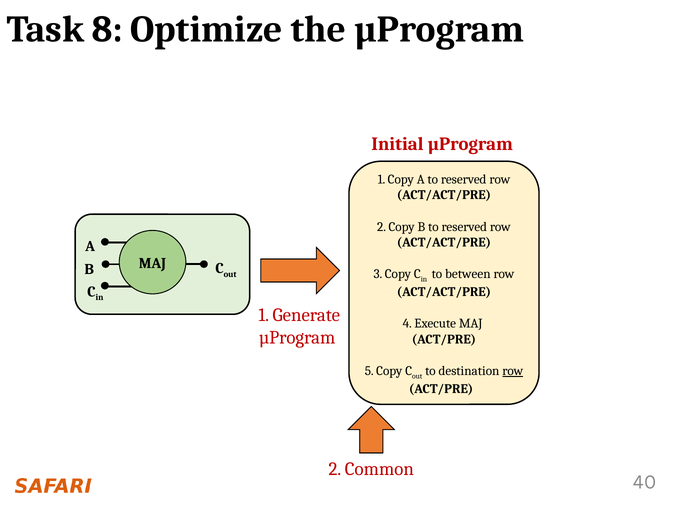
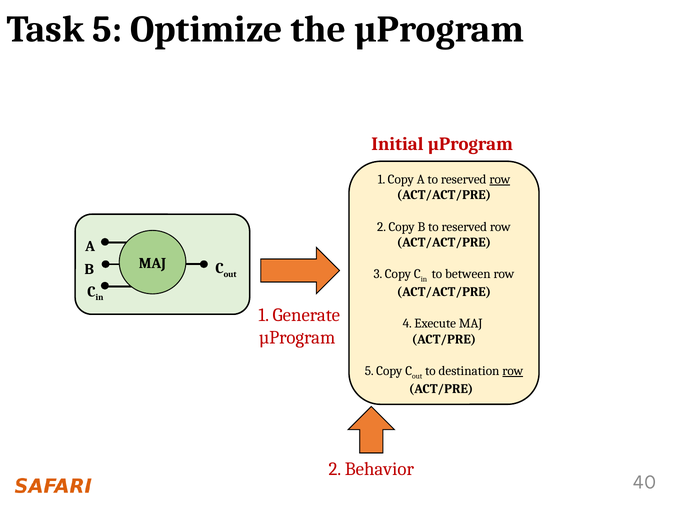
Task 8: 8 -> 5 (107, 29)
row underline: none -> present (500, 179)
Common: Common -> Behavior (379, 469)
